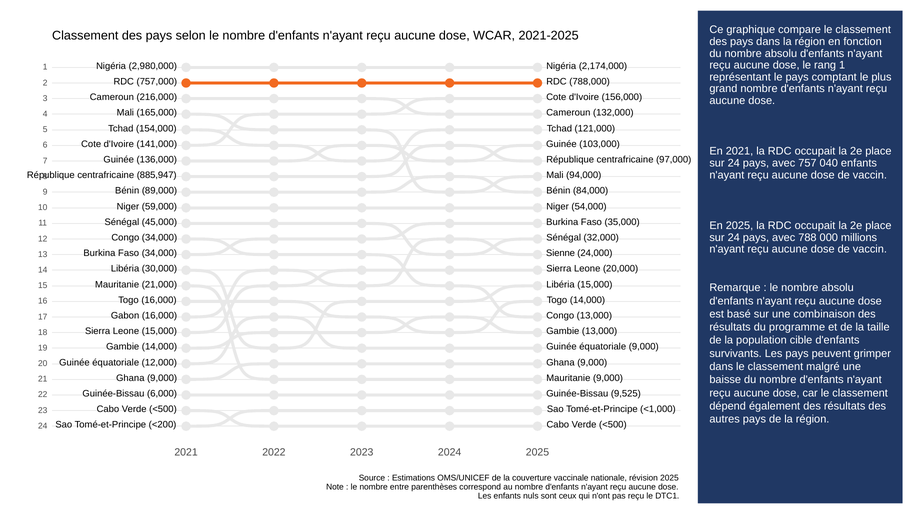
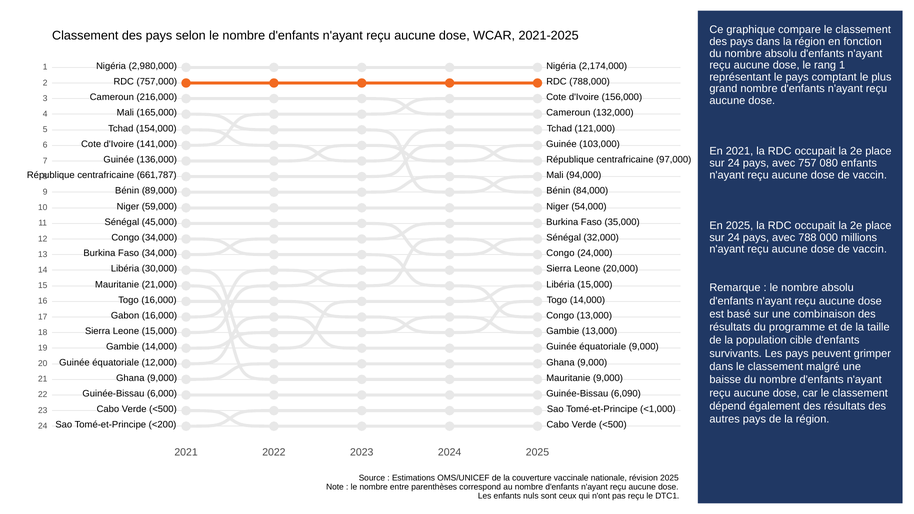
040: 040 -> 080 (829, 163)
885,947: 885,947 -> 661,787 (157, 175)
Sienne: Sienne -> Congo (560, 253)
9,525: 9,525 -> 6,090 (626, 394)
